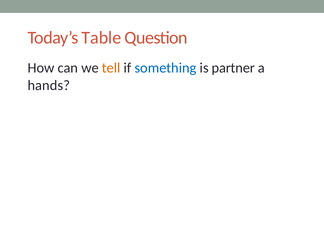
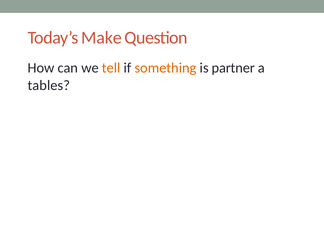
Table: Table -> Make (101, 38)
something colour: blue -> orange (165, 68)
hands: hands -> tables (49, 85)
